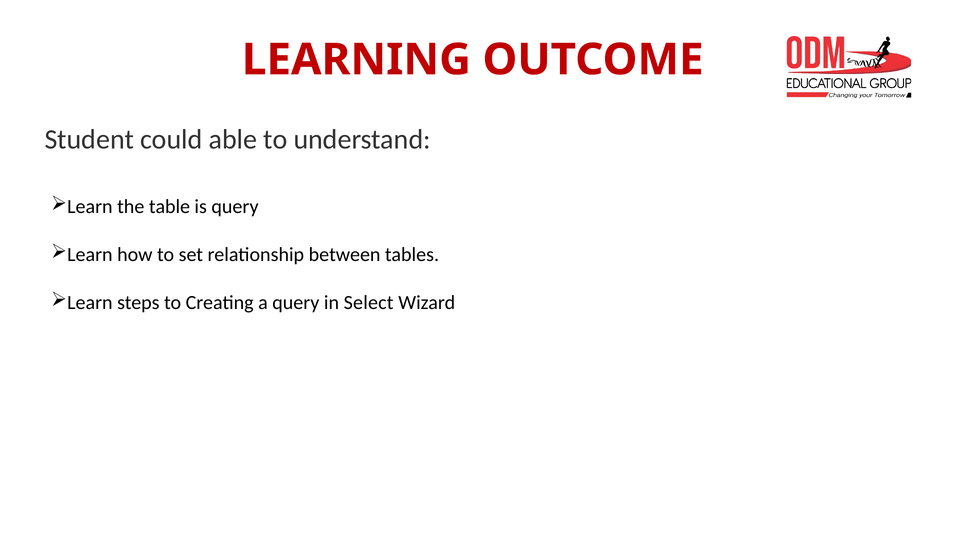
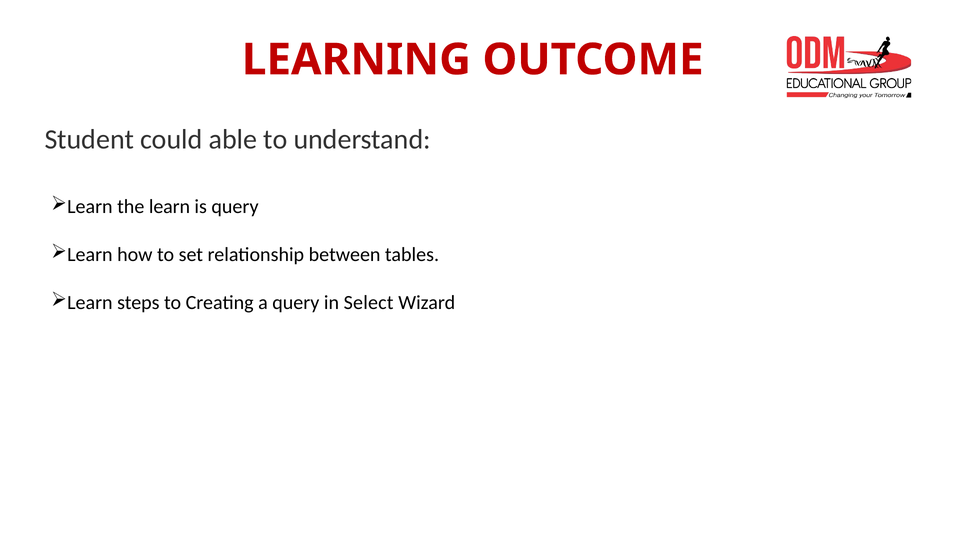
the table: table -> learn (170, 206)
